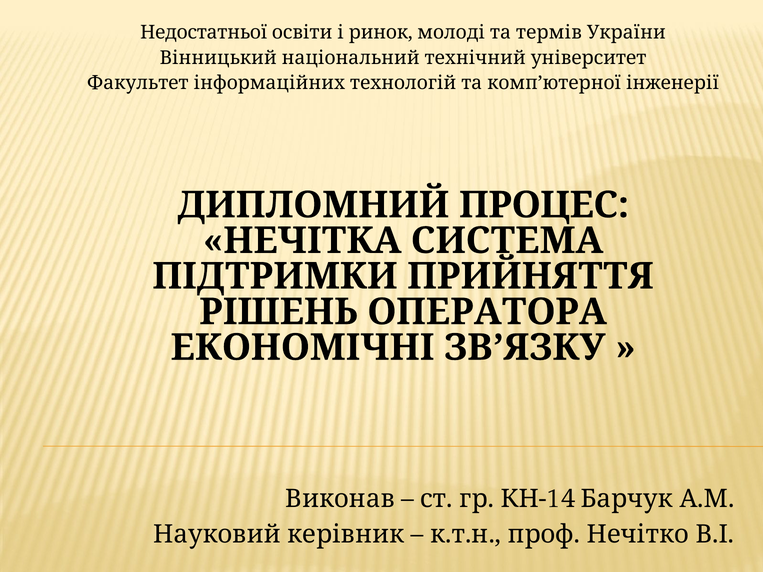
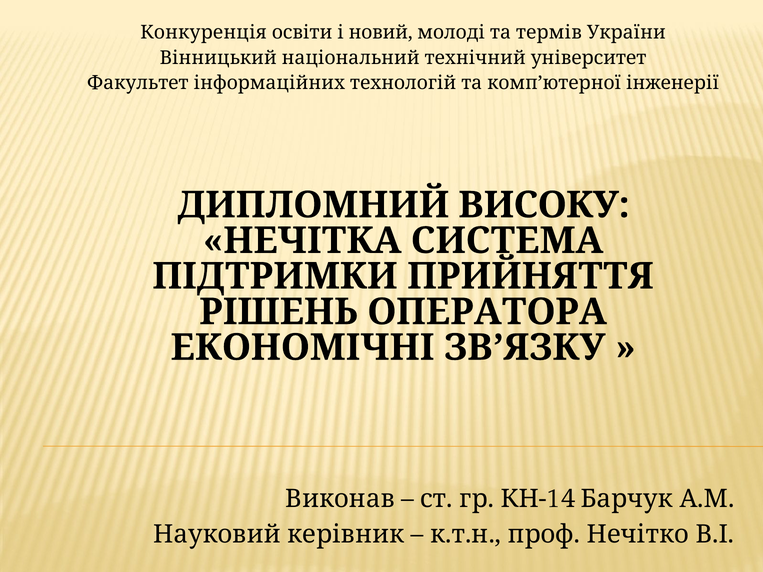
Недостатньої: Недостатньої -> Конкуренція (204, 32)
ринок: ринок -> новий (381, 32)
ПРОЦЕС: ПРОЦЕС -> ВИСОКУ (544, 205)
